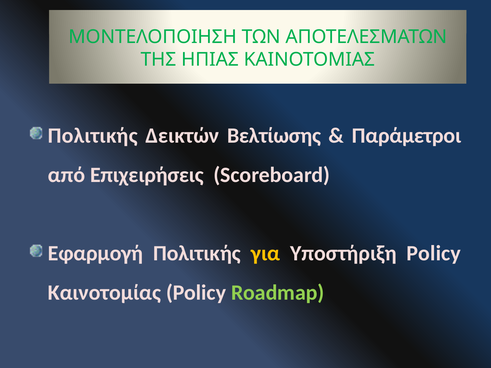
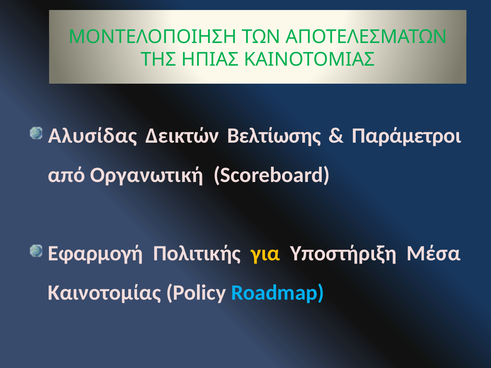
Πολιτικής: Πολιτικής -> Αλυσίδας (93, 136)
Επιχειρήσεις: Επιχειρήσεις -> Οργανωτική (147, 175)
Υποστήριξη Policy: Policy -> Μέσα (434, 254)
Roadmap colour: light green -> light blue (278, 293)
